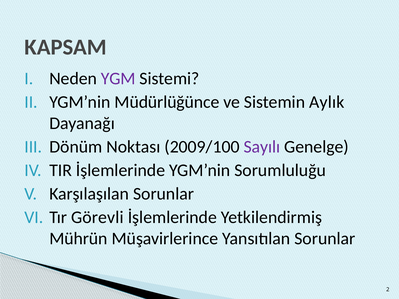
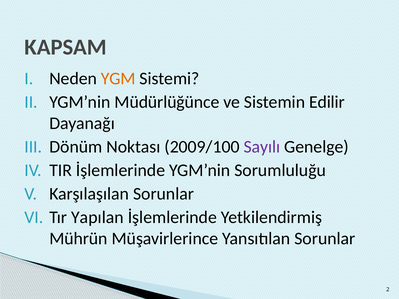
YGM colour: purple -> orange (118, 79)
Aylık: Aylık -> Edilir (327, 102)
Görevli: Görevli -> Yapılan (97, 217)
